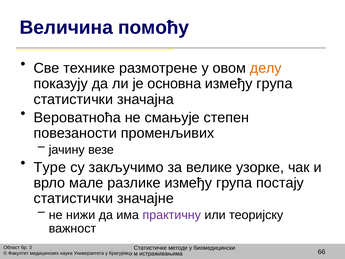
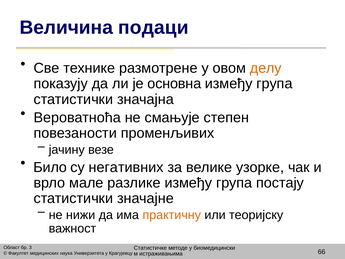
помоћу: помоћу -> подаци (153, 28)
Type: Type -> Било (50, 167)
закључимо: закључимо -> негативних (126, 167)
практичну colour: purple -> orange (172, 215)
